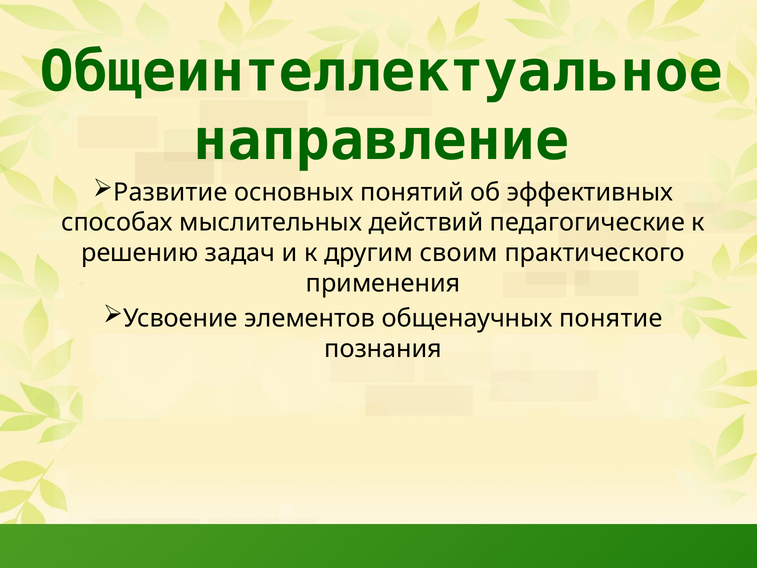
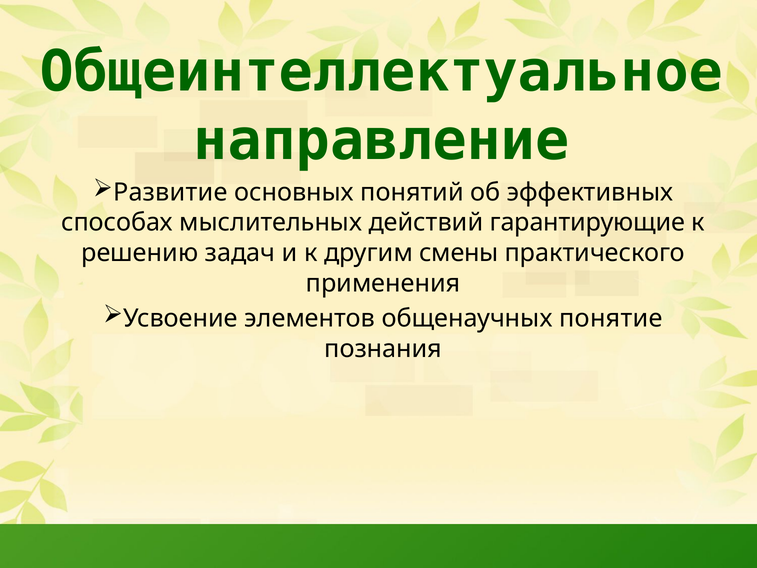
педагогические: педагогические -> гарантирующие (587, 222)
своим: своим -> смены (459, 253)
